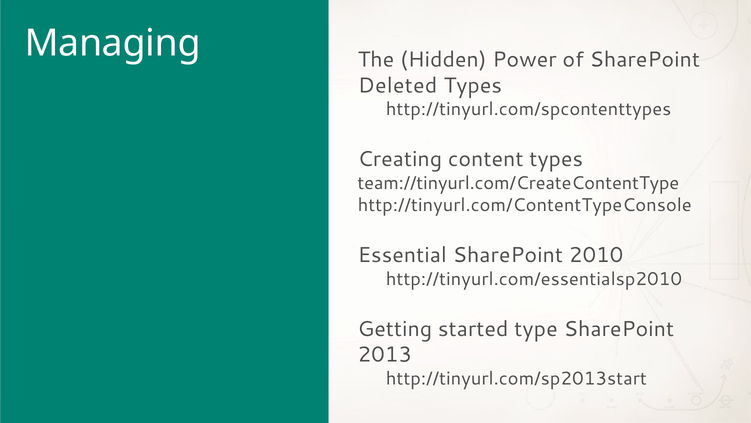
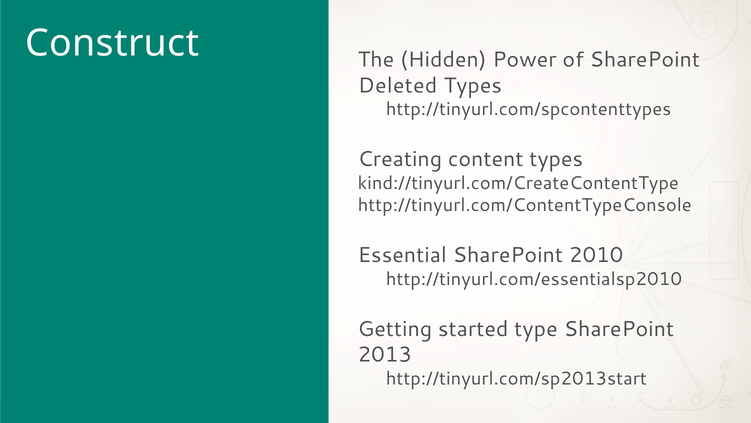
Managing: Managing -> Construct (112, 43)
team://tinyurl.com/CreateContentType: team://tinyurl.com/CreateContentType -> kind://tinyurl.com/CreateContentType (518, 183)
